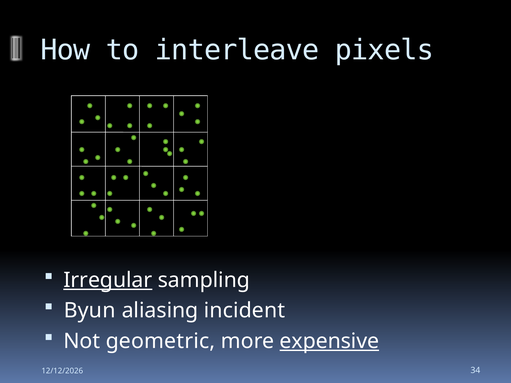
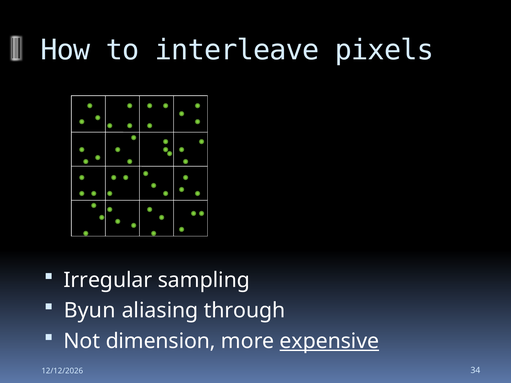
Irregular underline: present -> none (108, 280)
incident: incident -> through (245, 311)
geometric: geometric -> dimension (161, 341)
